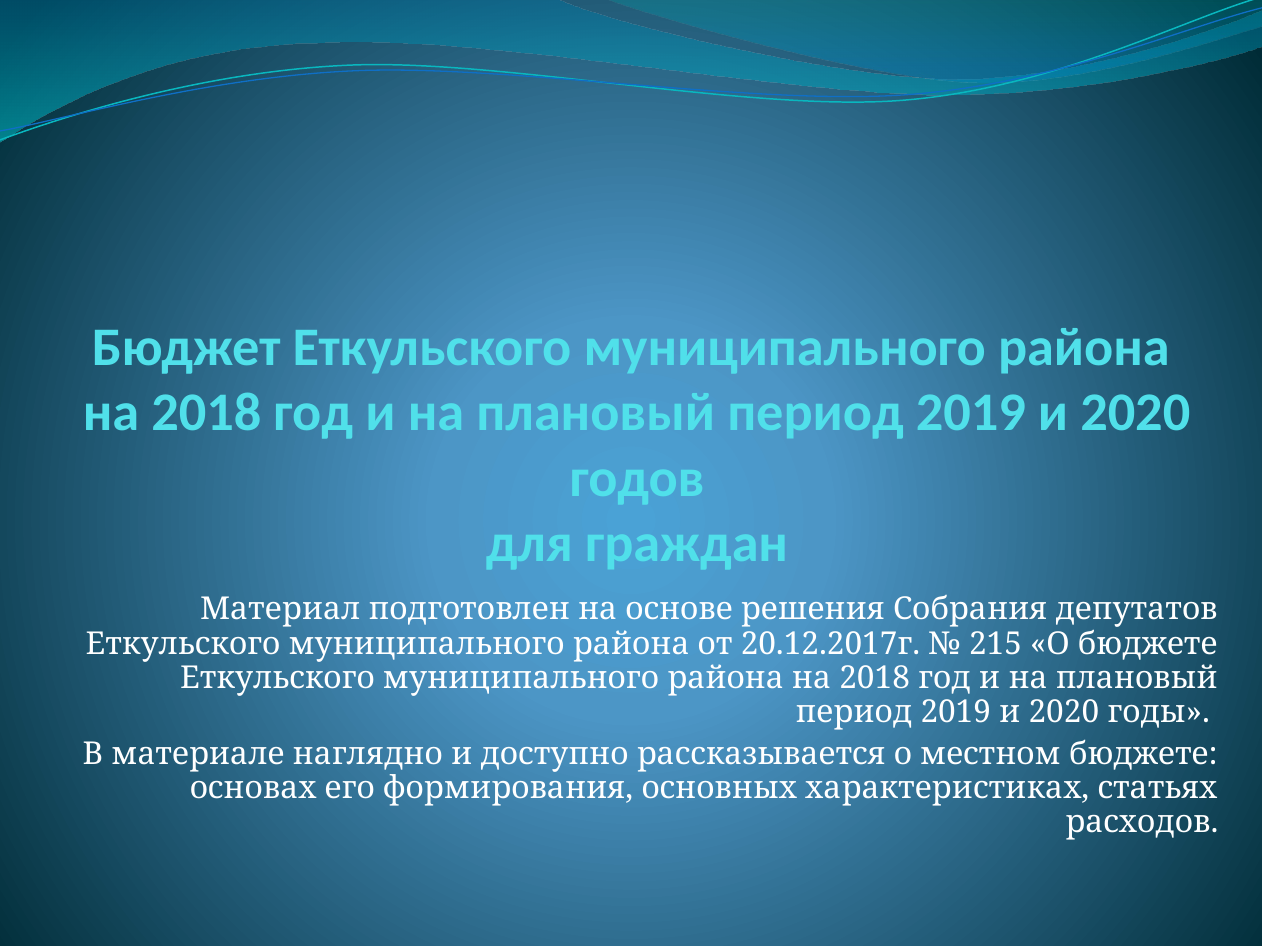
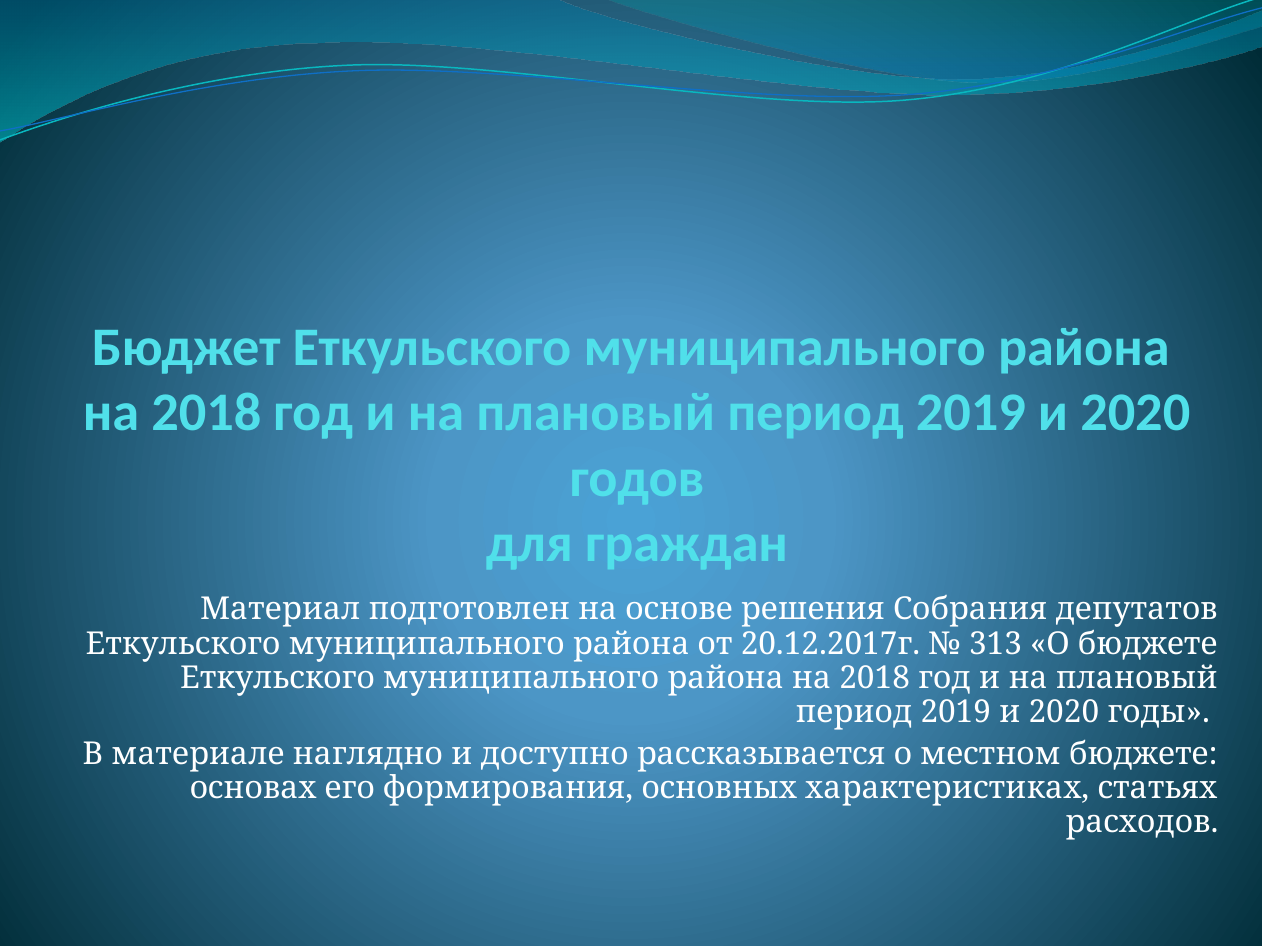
215: 215 -> 313 (995, 644)
